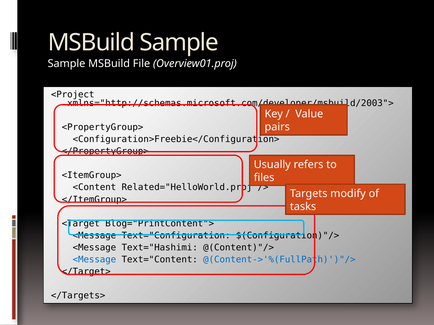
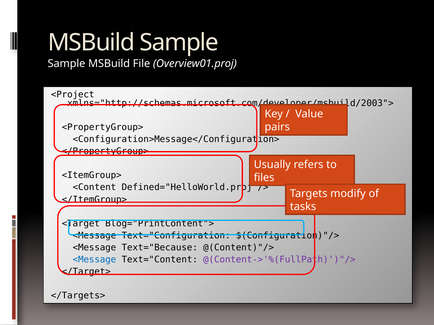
<Configuration>Freebie</Configuration>: <Configuration>Freebie</Configuration> -> <Configuration>Message</Configuration> (176, 139)
Related="HelloWorld.proj"/>: Related="HelloWorld.proj"/> -> Defined="HelloWorld.proj"/> (195, 188)
Text="Hashimi: Text="Hashimi -> Text="Because (160, 248)
@(Content->'%(FullPath)')"/> colour: blue -> purple (279, 260)
